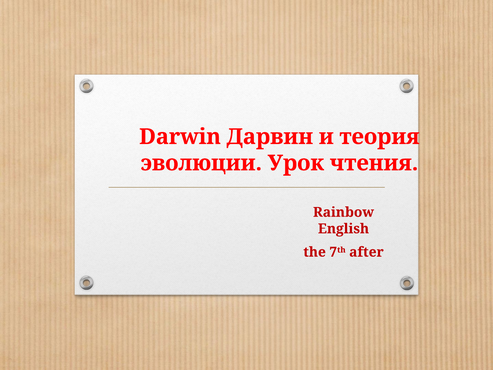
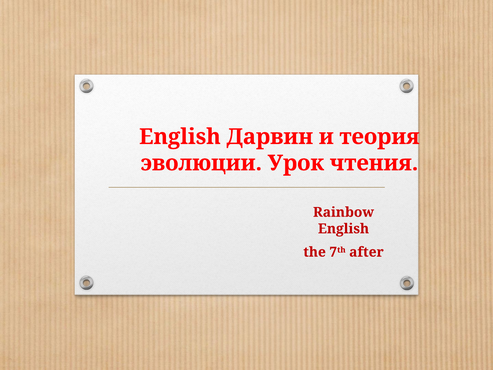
Darwin: Darwin -> English (180, 137)
